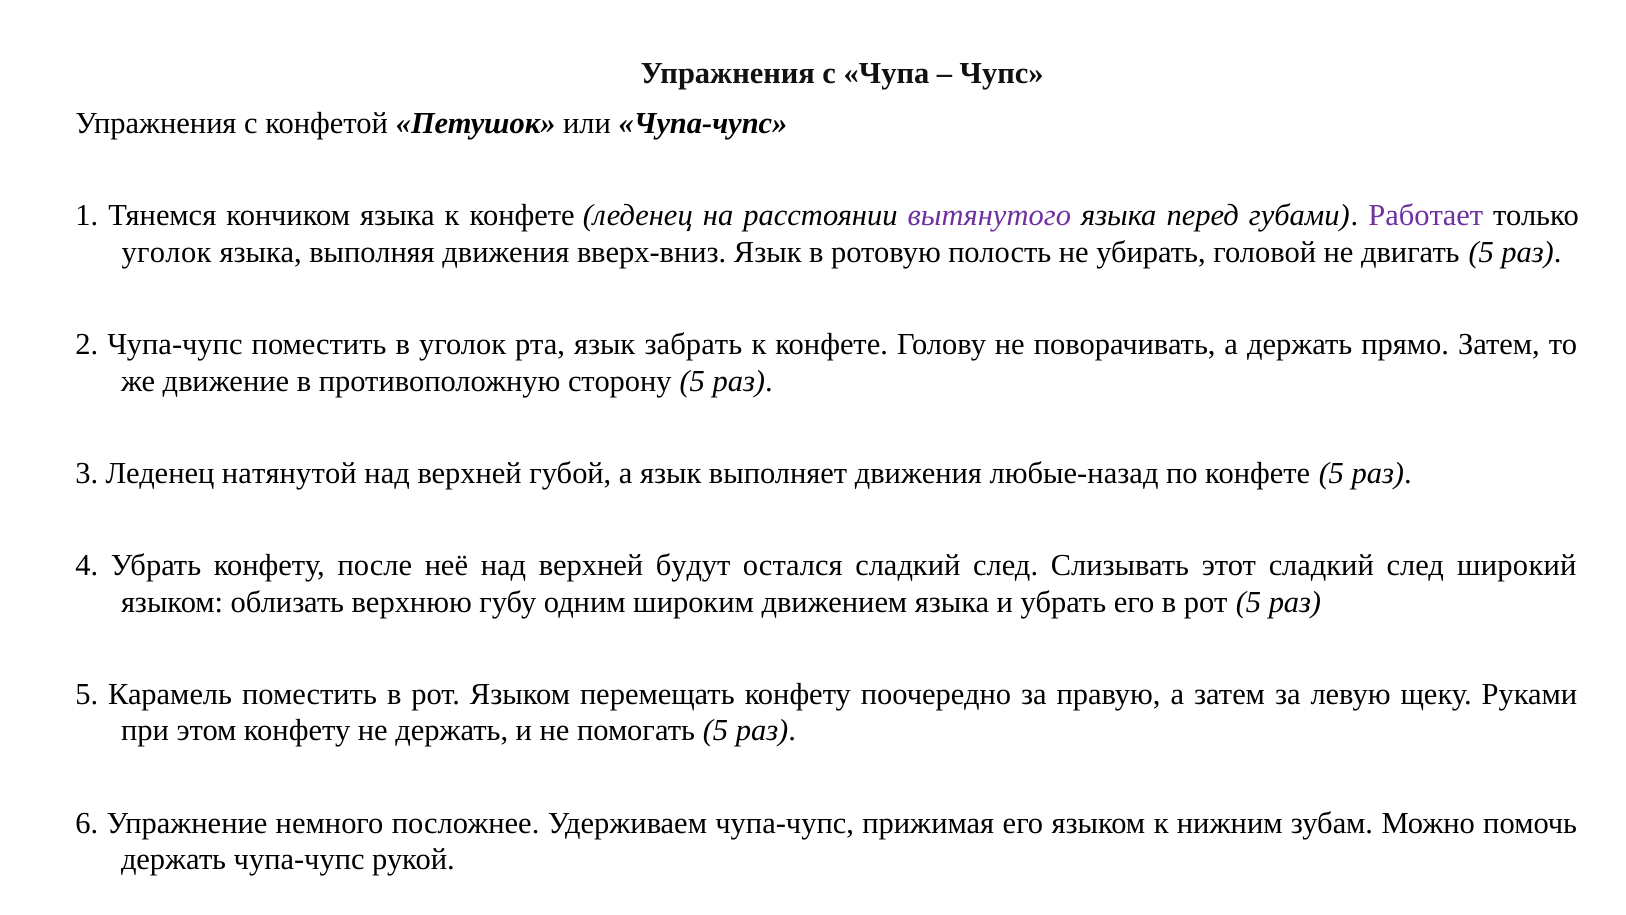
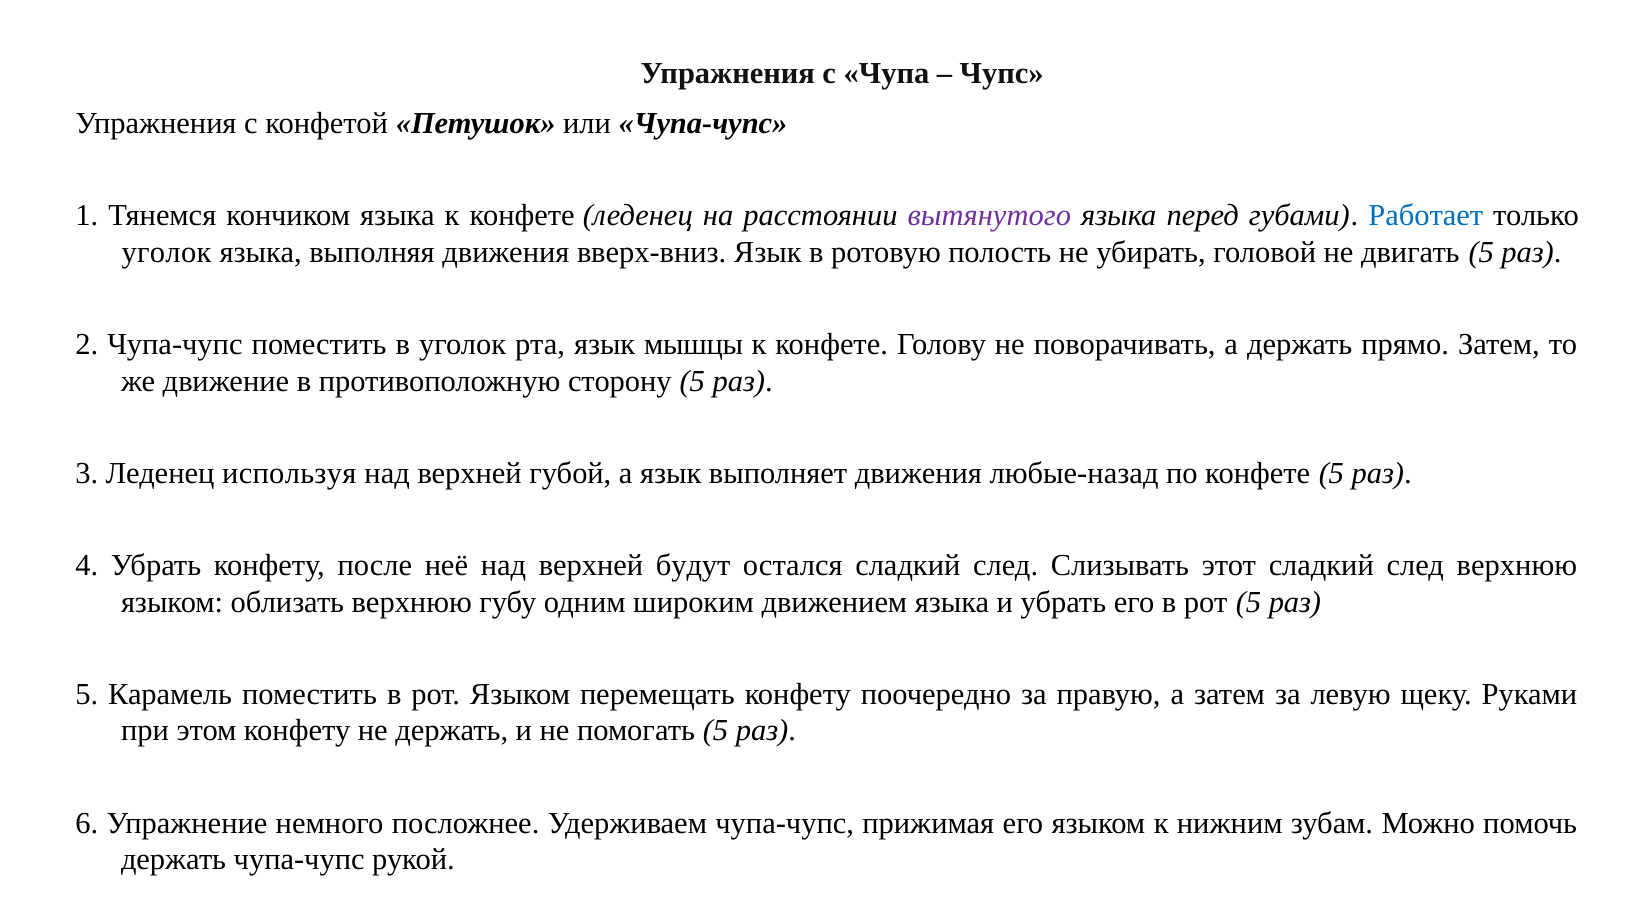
Работает colour: purple -> blue (1426, 216)
забрать: забрать -> мышцы (694, 344)
натянутой: натянутой -> используя (289, 473)
след широкий: широкий -> верхнюю (1517, 565)
